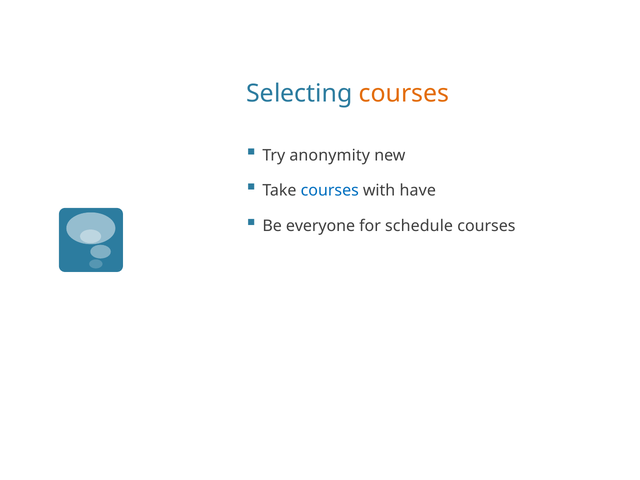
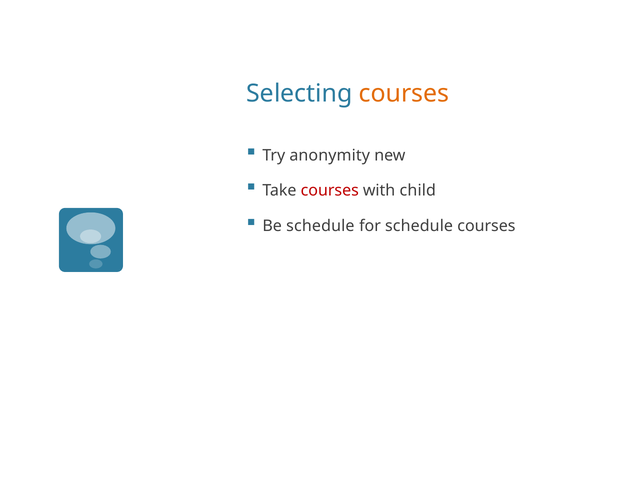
courses colour: blue -> red (330, 191)
have: have -> child (418, 191)
Be everyone: everyone -> schedule (320, 226)
